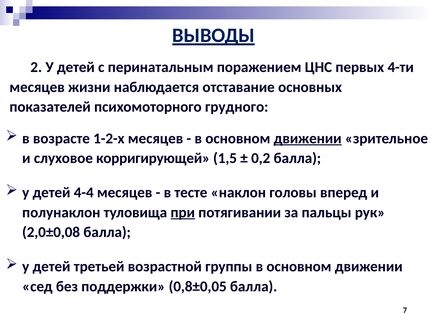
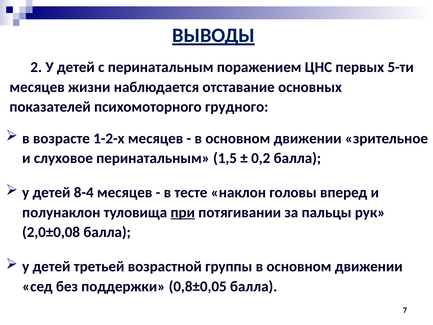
4-ти: 4-ти -> 5-ти (401, 67)
движении underline: present -> none (308, 138)
слуховое корригирующей: корригирующей -> перинатальным (153, 158)
4-4: 4-4 -> 8-4 (84, 192)
